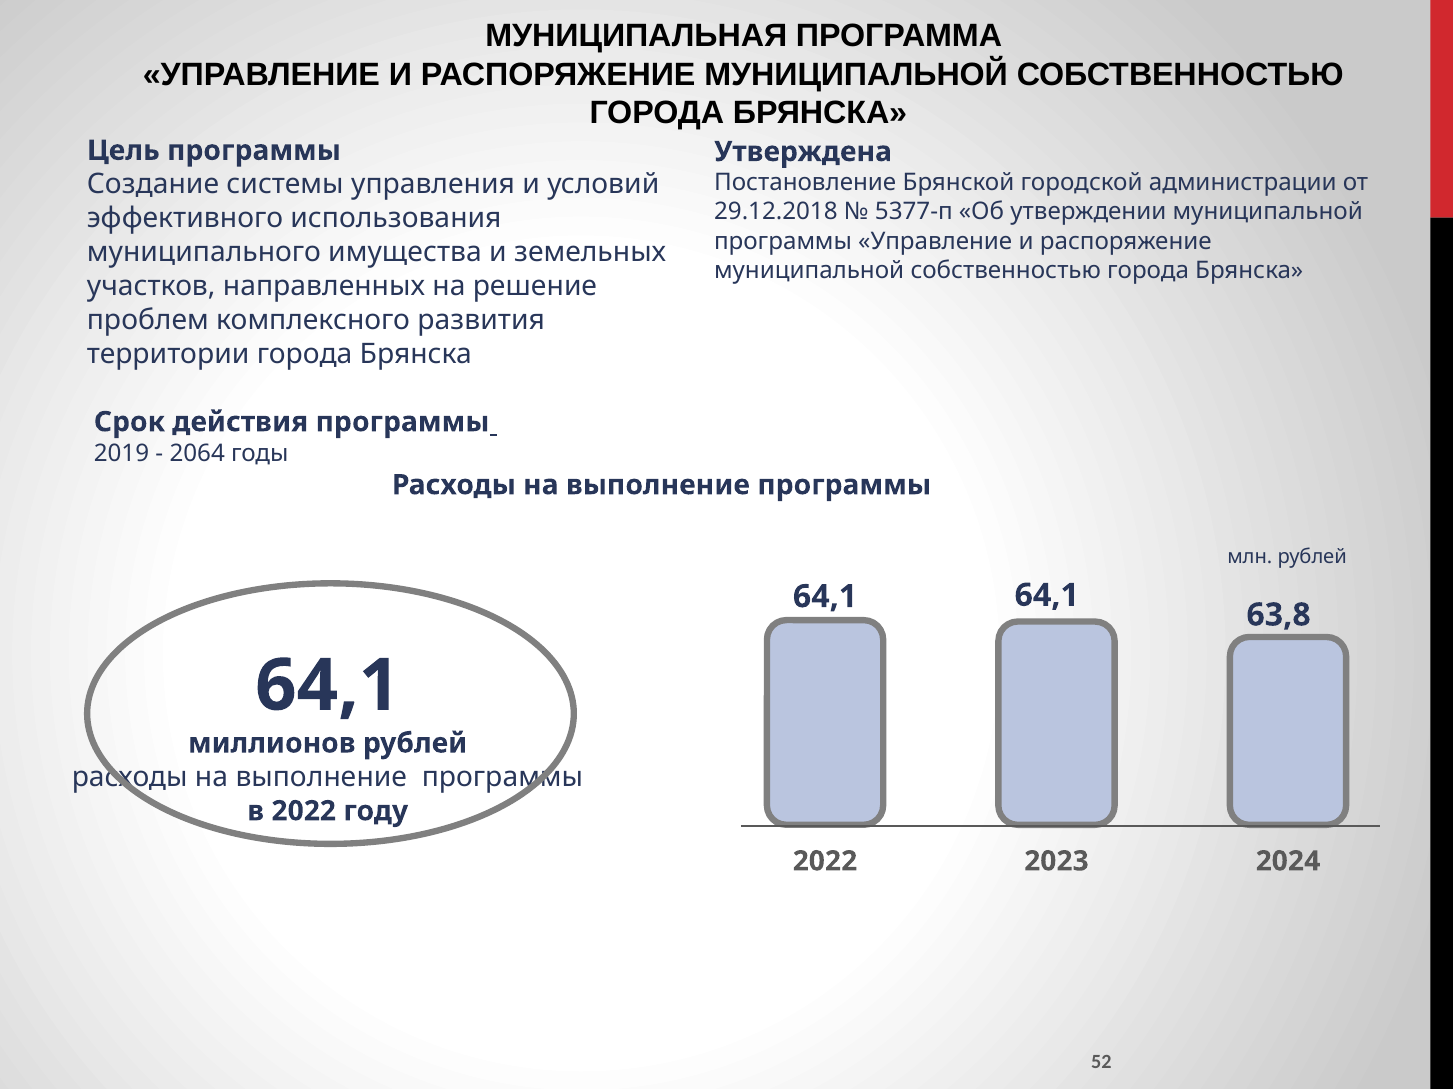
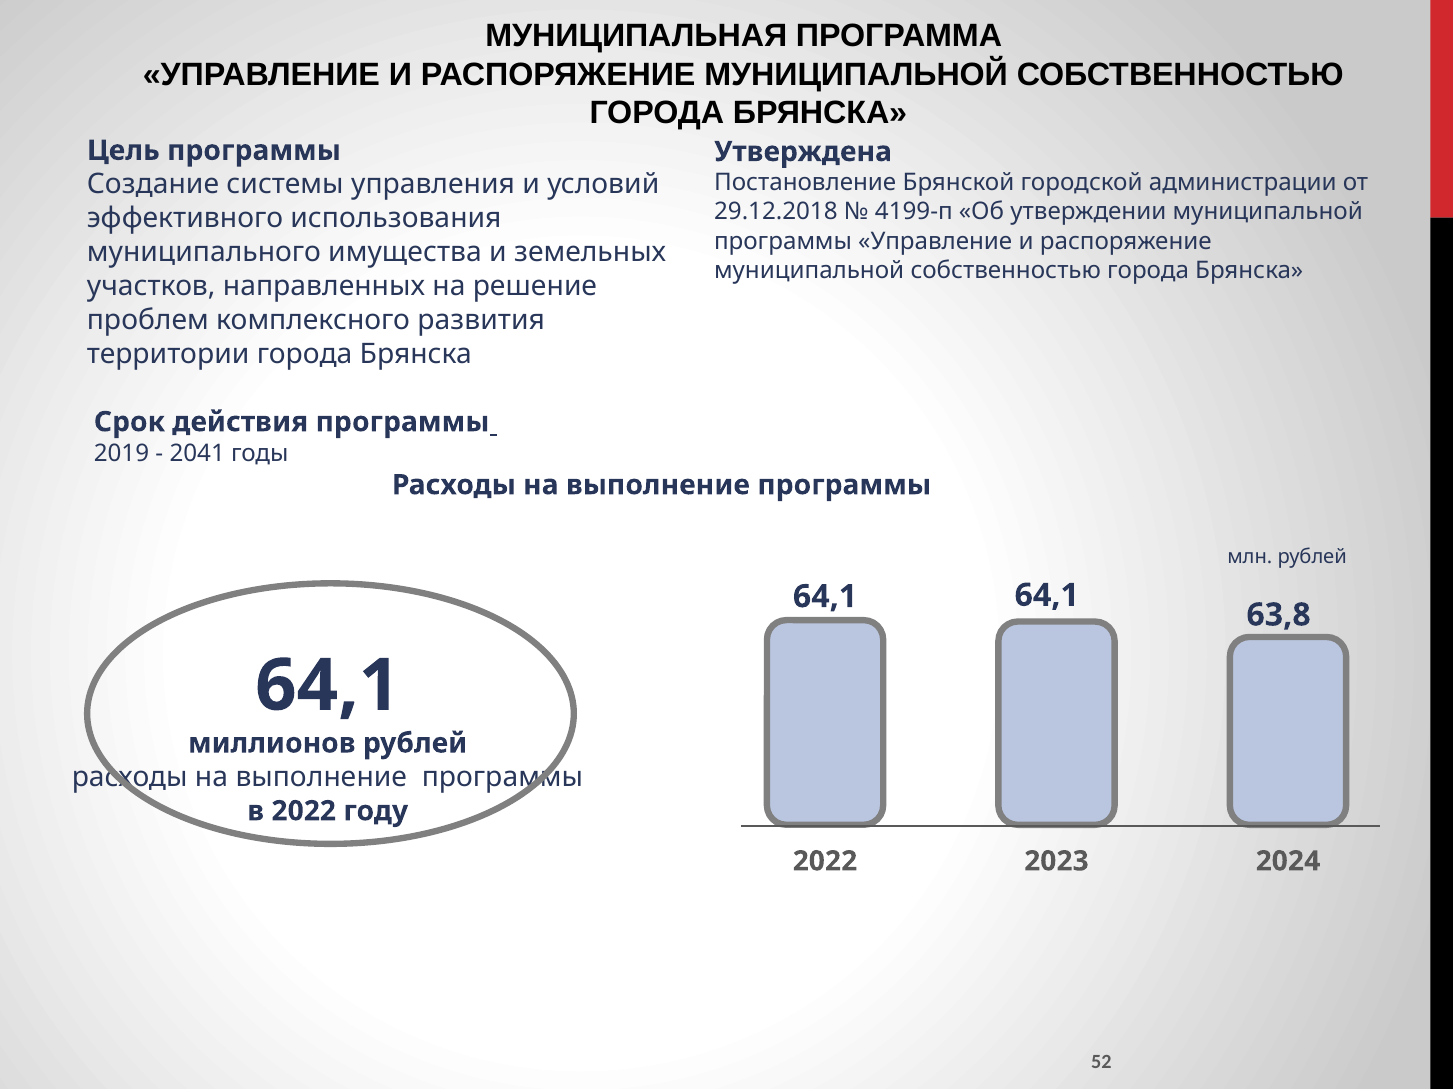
5377-п: 5377-п -> 4199-п (914, 212)
2064: 2064 -> 2041 (197, 453)
